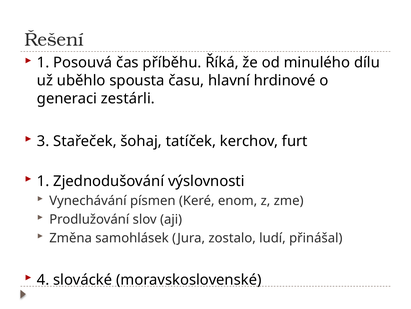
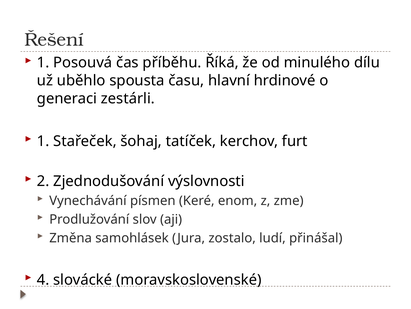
3: 3 -> 1 (43, 141)
1: 1 -> 2 (43, 181)
